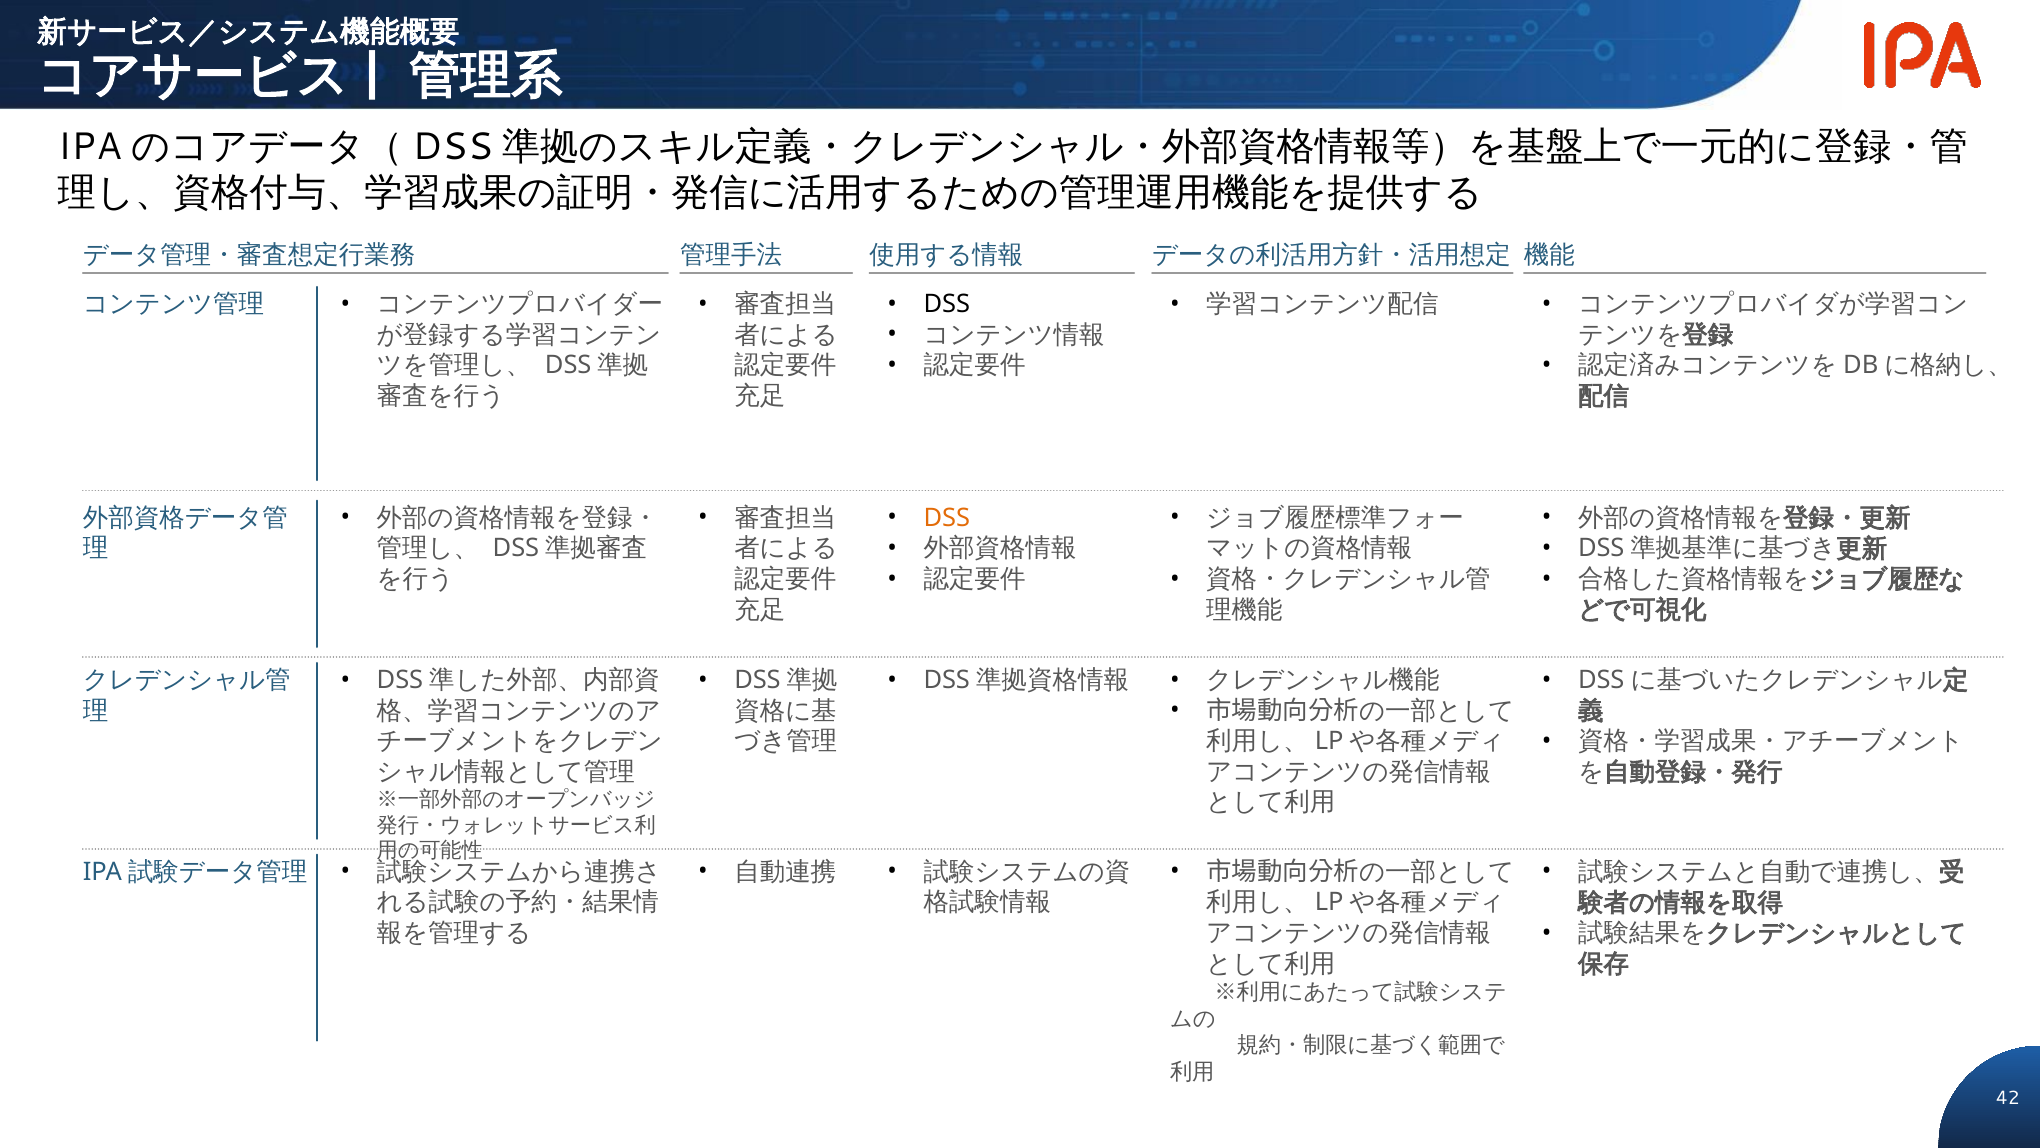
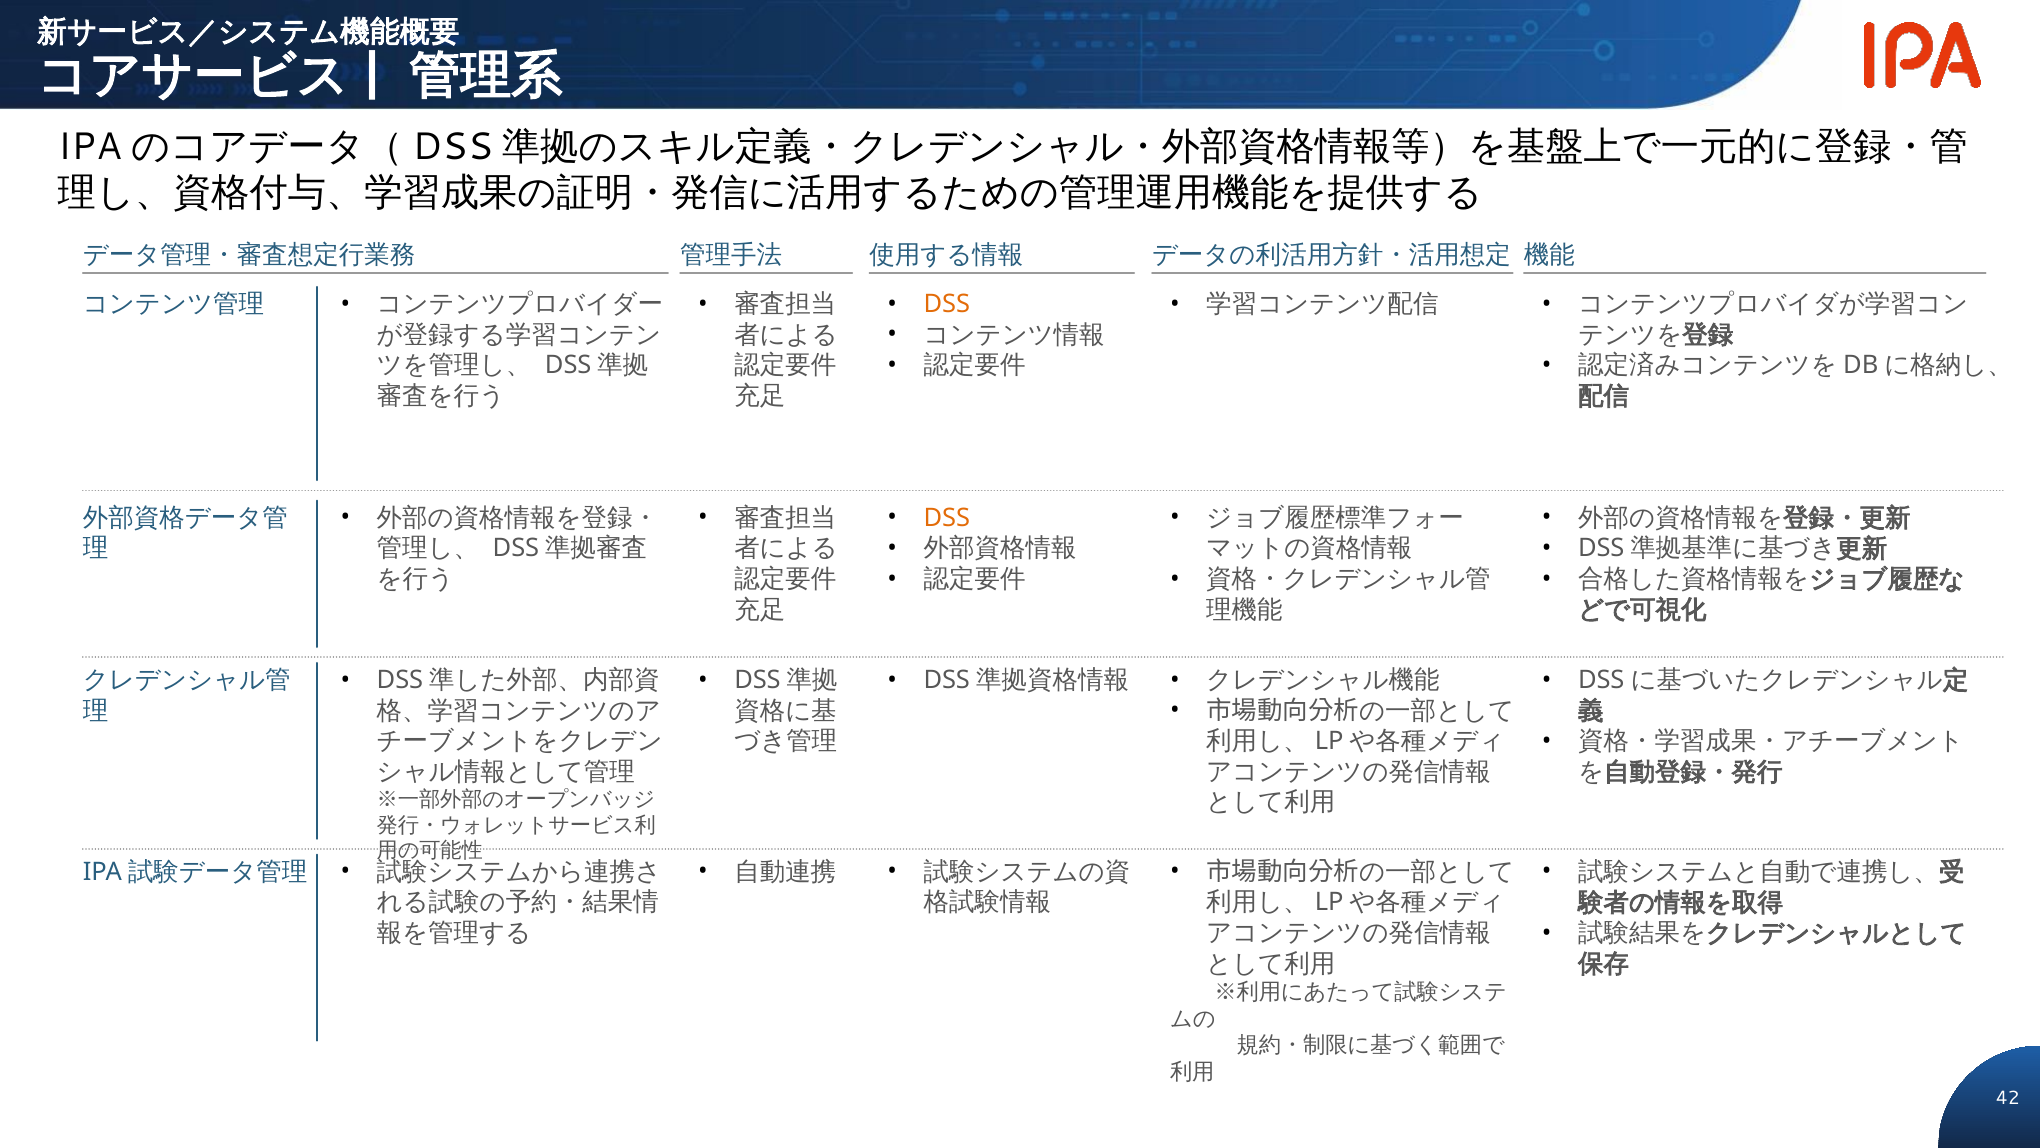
DSS colour: black -> orange (947, 304)
